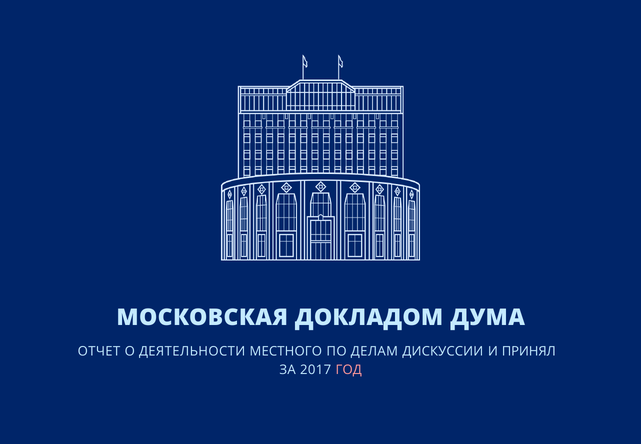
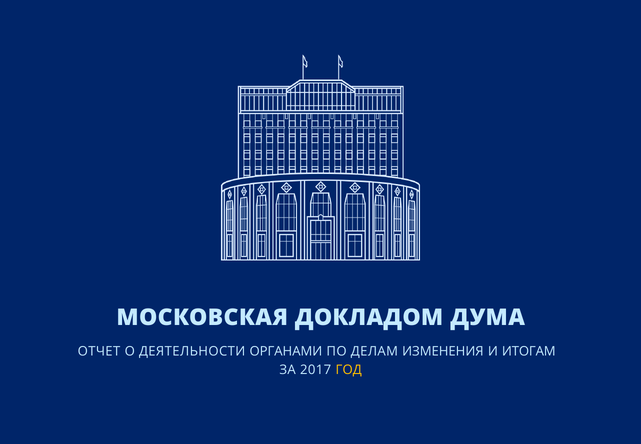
МЕСТНОГО: МЕСТНОГО -> ОРГАНАМИ (286, 351)
ДИСКУССИИ: ДИСКУССИИ -> ИЗМЕНЕНИЯ (443, 351)
ПРИНЯЛ: ПРИНЯЛ -> ИТОГАМ (529, 351)
ГОД colour: pink -> yellow (349, 370)
